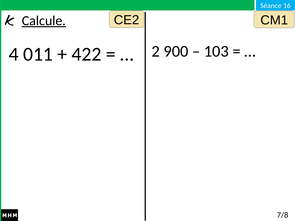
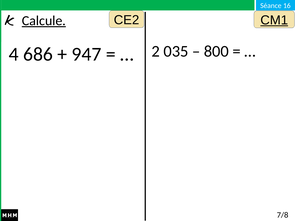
CM1 underline: none -> present (274, 20)
900: 900 -> 035 (176, 51)
103: 103 -> 800 (216, 51)
011: 011 -> 686 (38, 54)
422: 422 -> 947 (87, 54)
